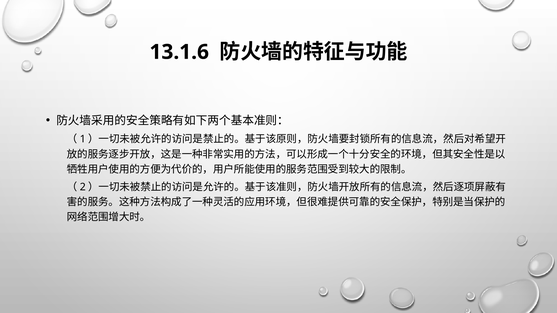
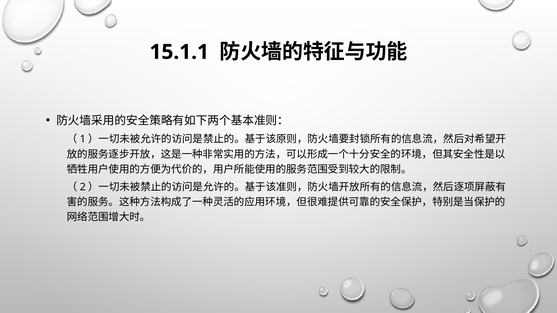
13.1.6: 13.1.6 -> 15.1.1 (179, 52)
